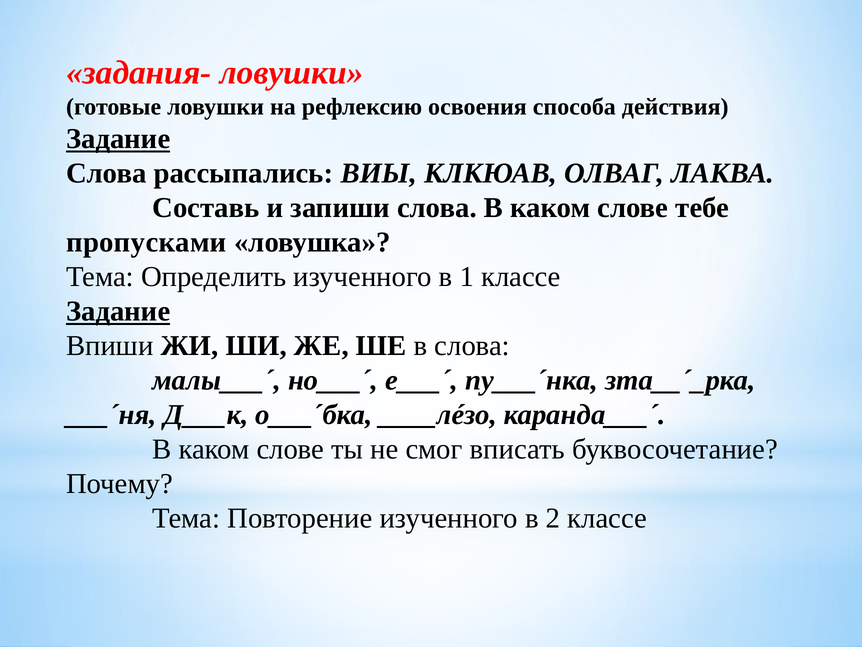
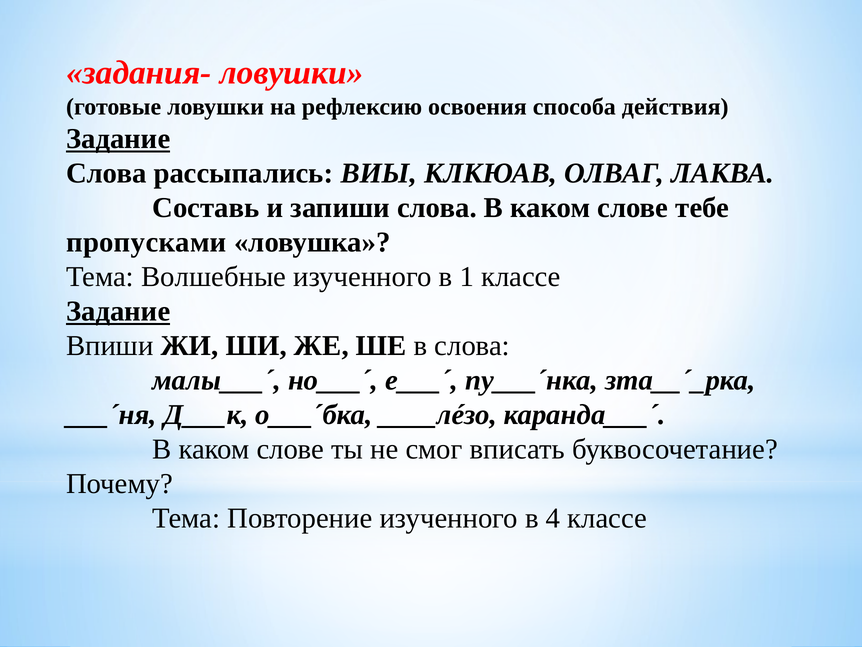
Определить: Определить -> Волшебные (214, 277)
2: 2 -> 4 (553, 518)
